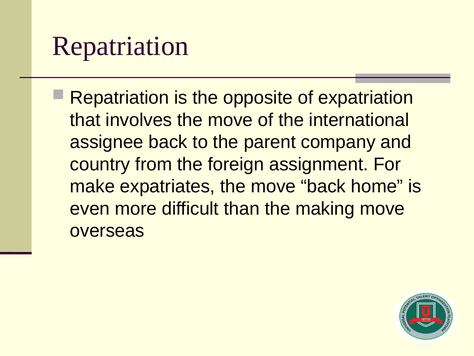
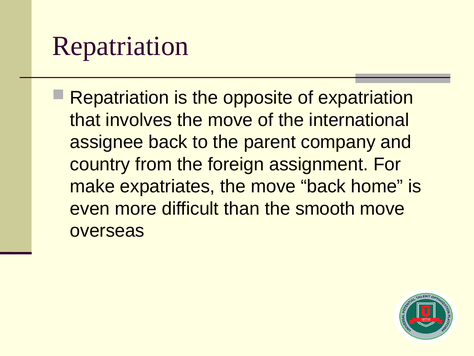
making: making -> smooth (325, 208)
